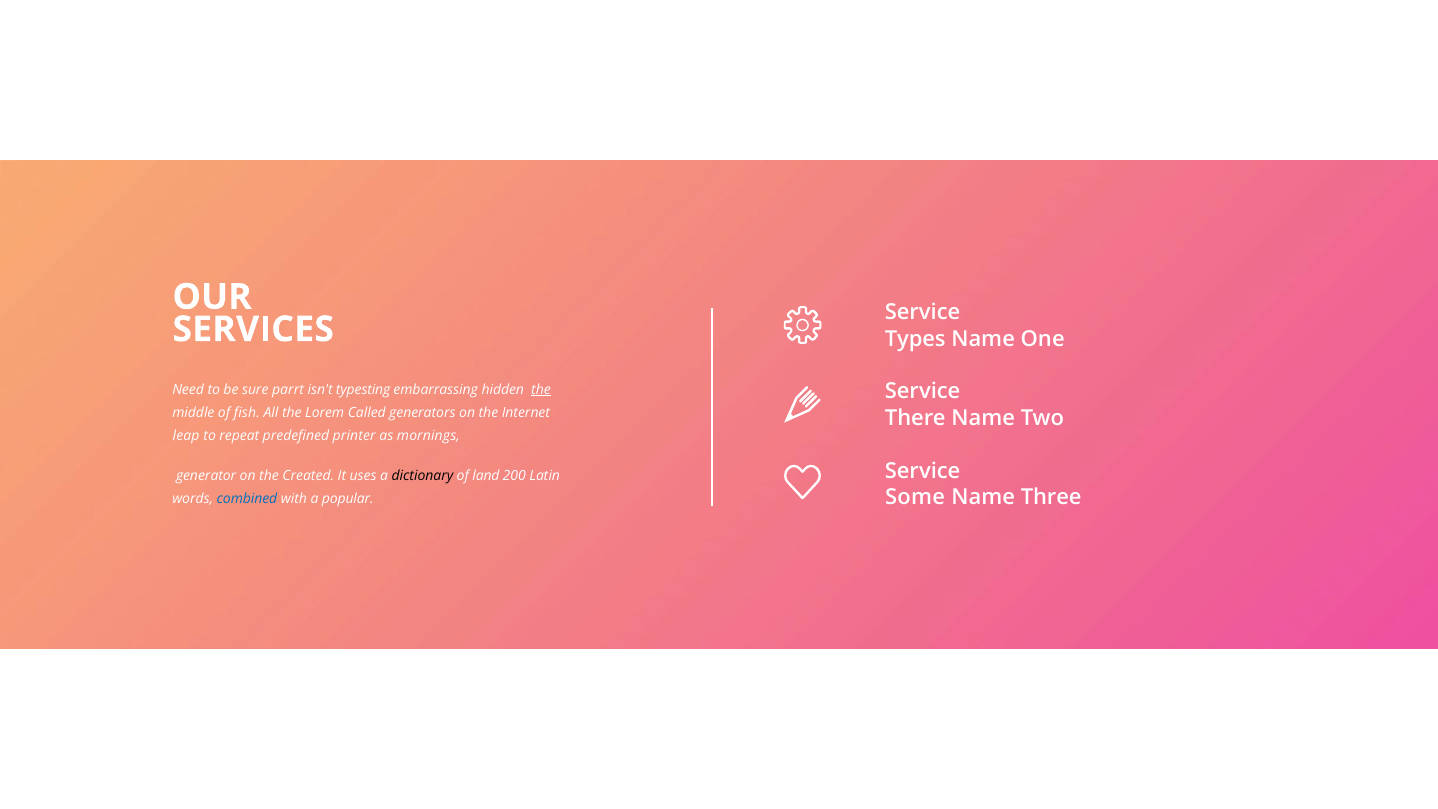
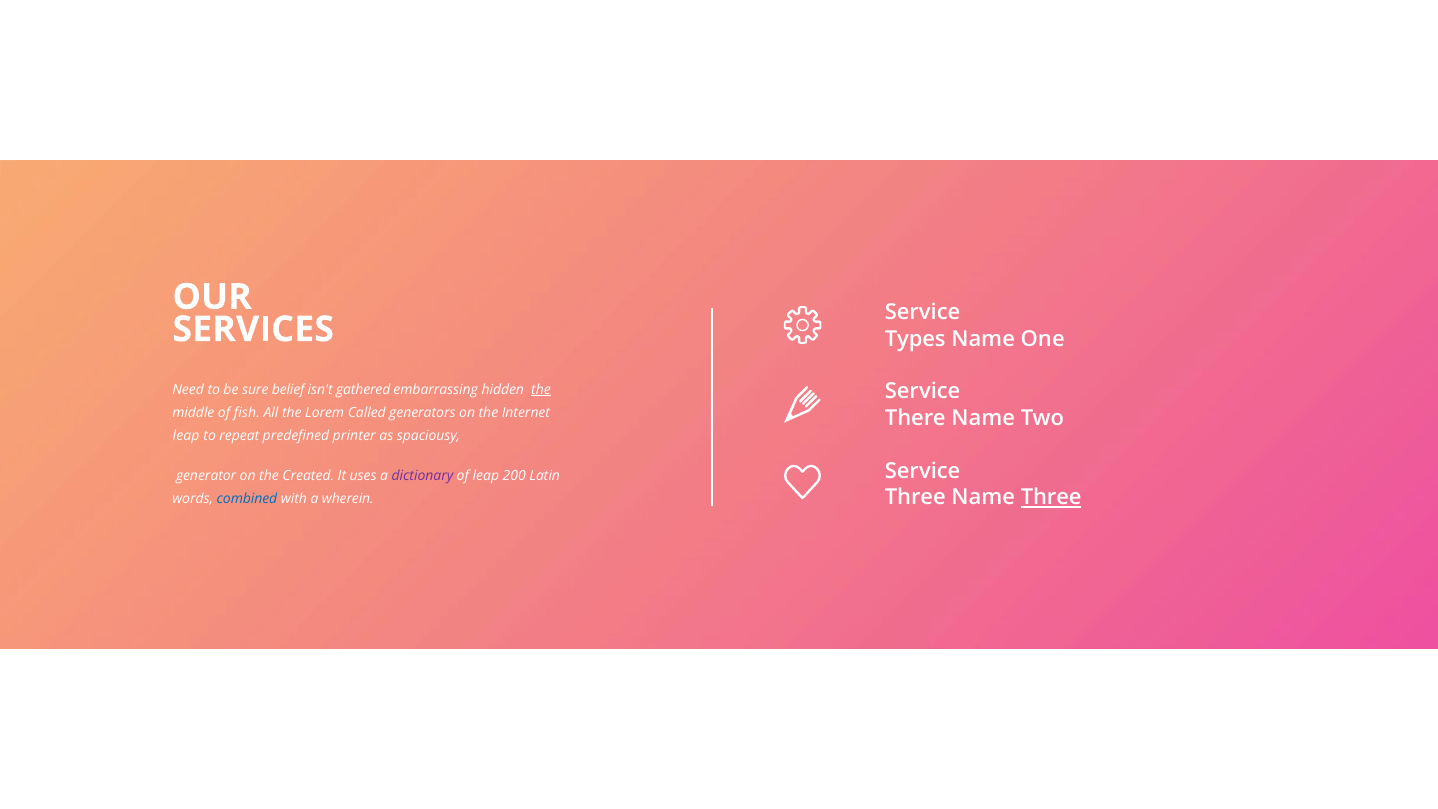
parrt: parrt -> belief (288, 389)
typesting: typesting -> gathered (363, 389)
mornings: mornings -> spaciousy (429, 436)
dictionary colour: black -> purple (422, 476)
of land: land -> leap (486, 476)
Some: Some -> Three (915, 498)
Three underline: none -> present (1051, 498)
popular: popular -> wherein (348, 499)
